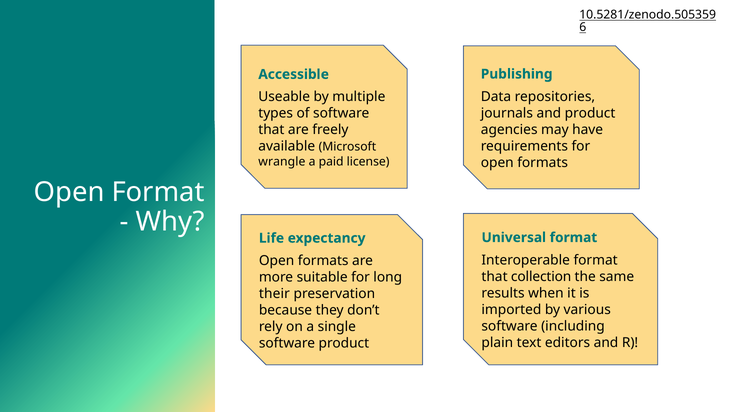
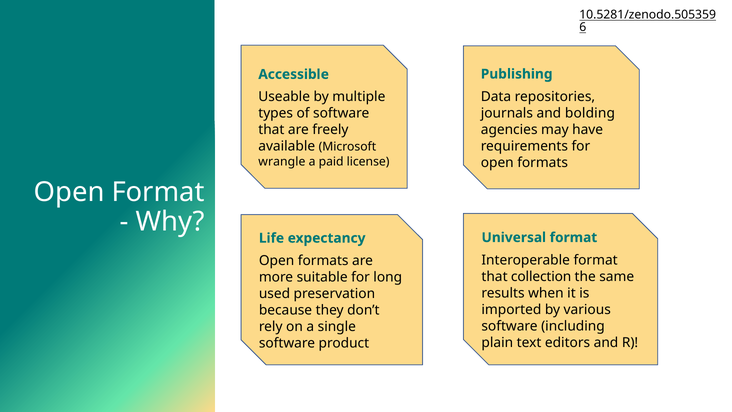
and product: product -> bolding (590, 113)
their: their -> used (274, 294)
